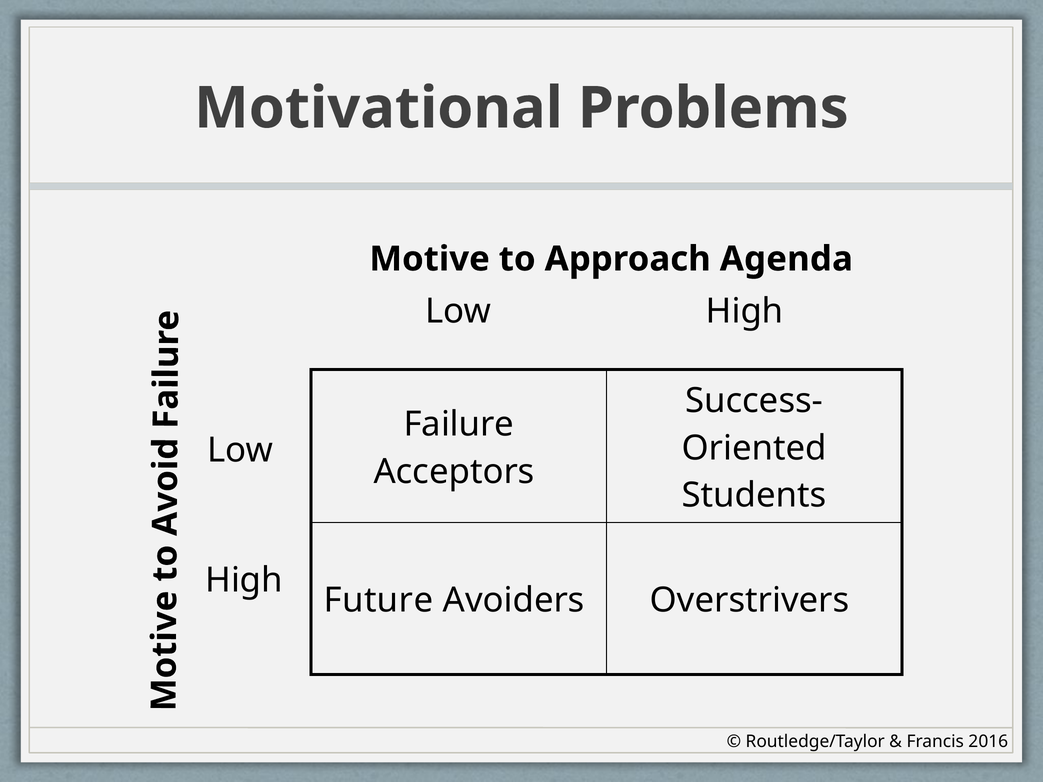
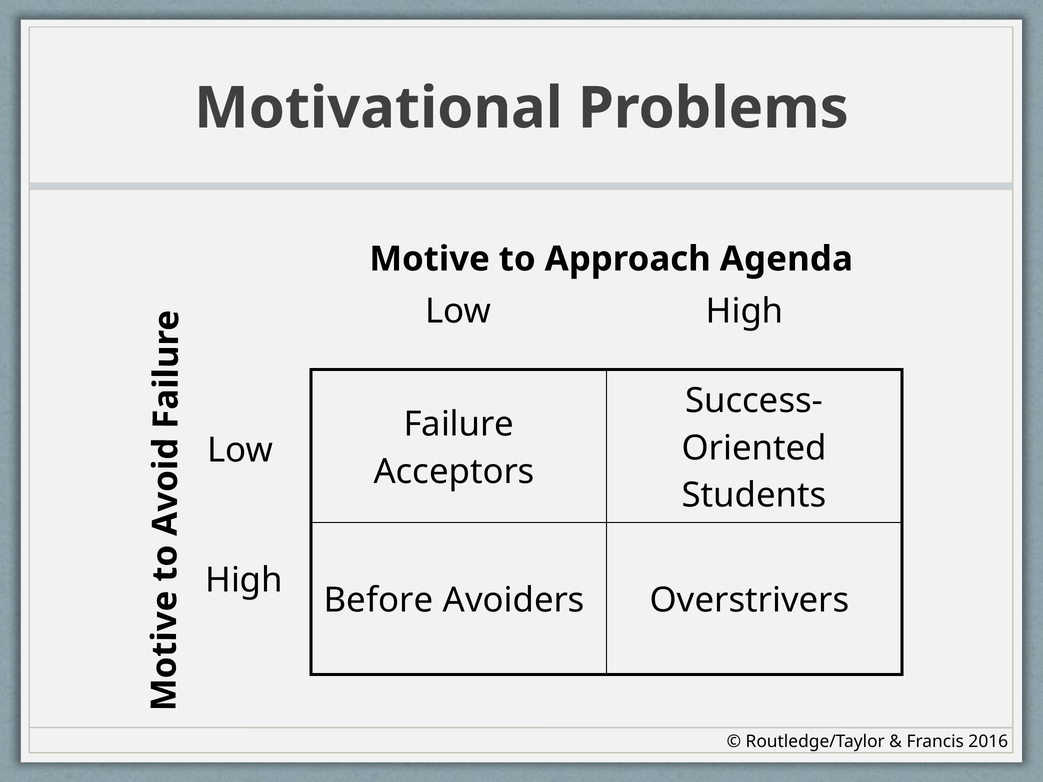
Future: Future -> Before (379, 601)
